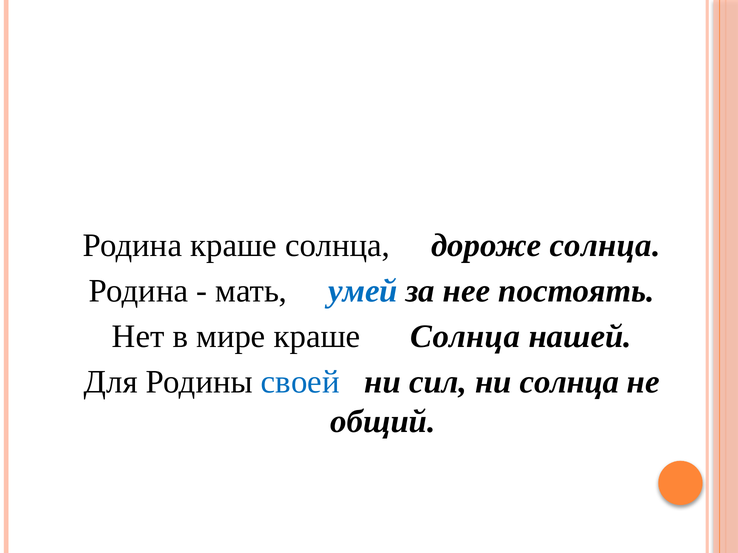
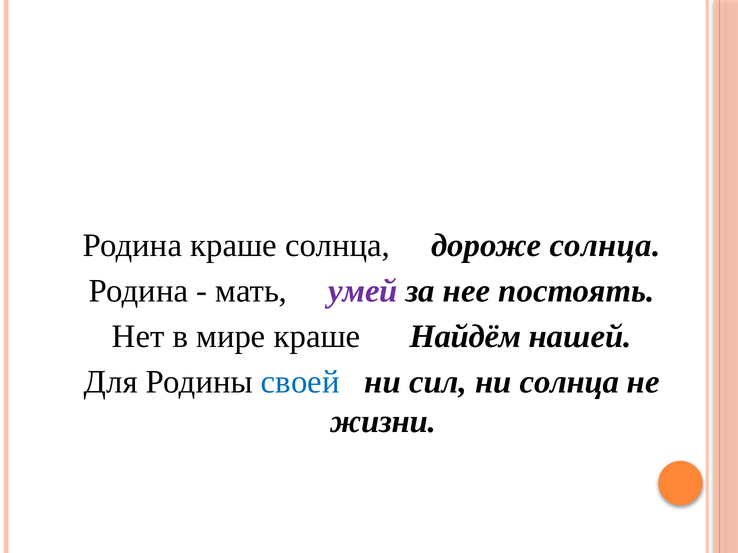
умей colour: blue -> purple (363, 291)
мире краше Солнца: Солнца -> Найдём (465, 337)
общий: общий -> жизни (383, 422)
